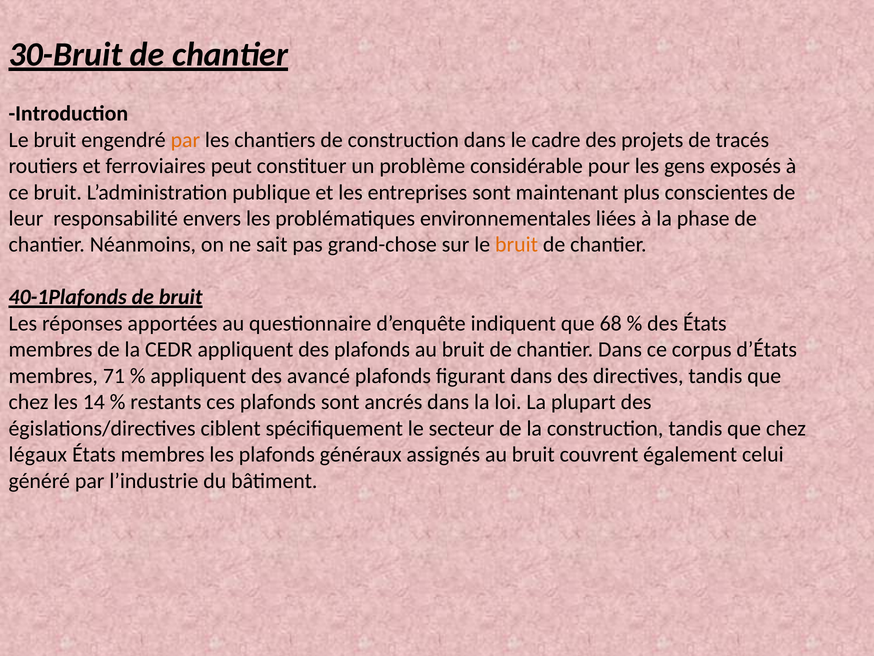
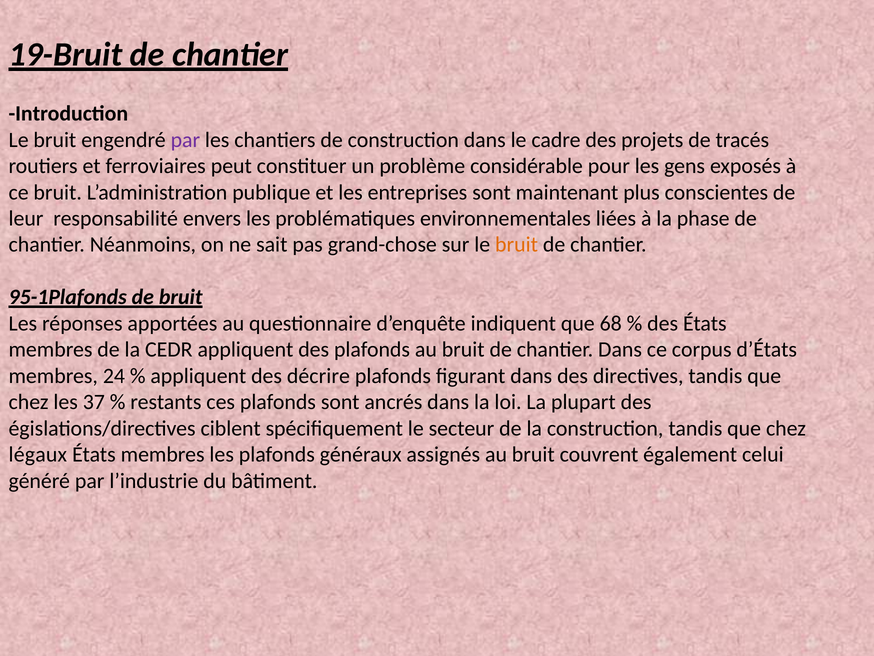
30-Bruit: 30-Bruit -> 19-Bruit (65, 55)
par colour: orange -> purple (185, 140)
40-1Plafonds: 40-1Plafonds -> 95-1Plafonds (68, 297)
71: 71 -> 24 (114, 376)
avancé: avancé -> décrire (318, 376)
14: 14 -> 37 (94, 402)
